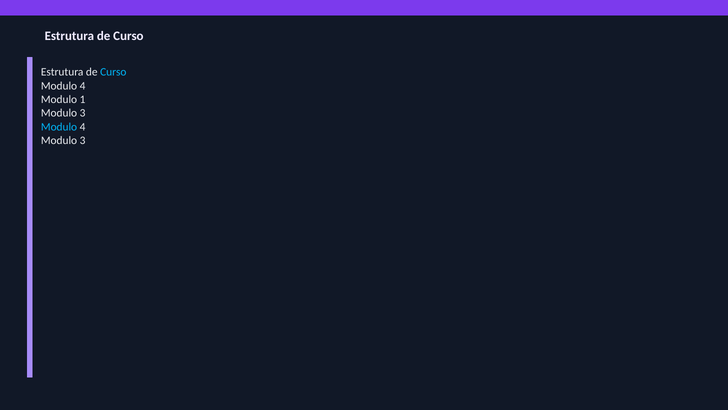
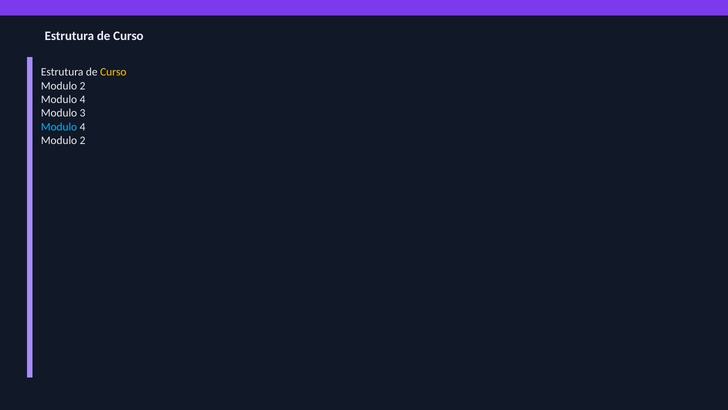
Curso colour: light blue -> yellow (113, 72)
4: 4 -> 2 (83, 86)
1: 1 -> 4 (83, 99)
3: 3 -> 2 (83, 140)
